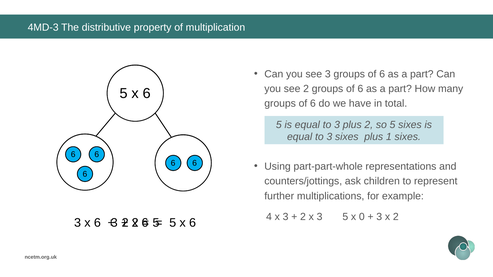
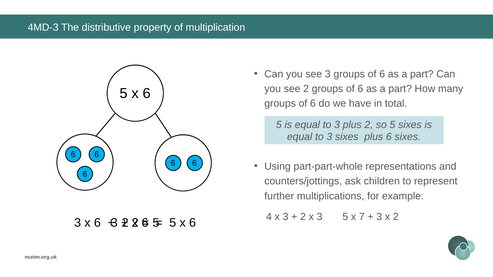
plus 1: 1 -> 6 (389, 137)
0: 0 -> 7 (362, 217)
